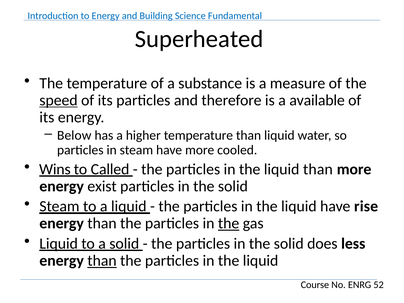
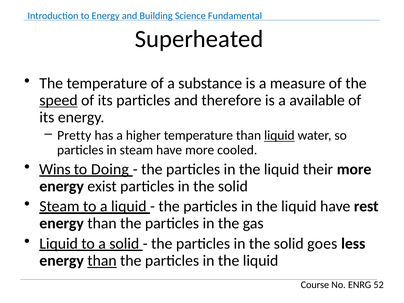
Below: Below -> Pretty (74, 135)
liquid underline: none -> present (279, 135)
Called: Called -> Doing (110, 169)
liquid than: than -> their (318, 169)
rise: rise -> rest (366, 206)
the underline: present -> none (229, 223)
does: does -> goes (322, 244)
